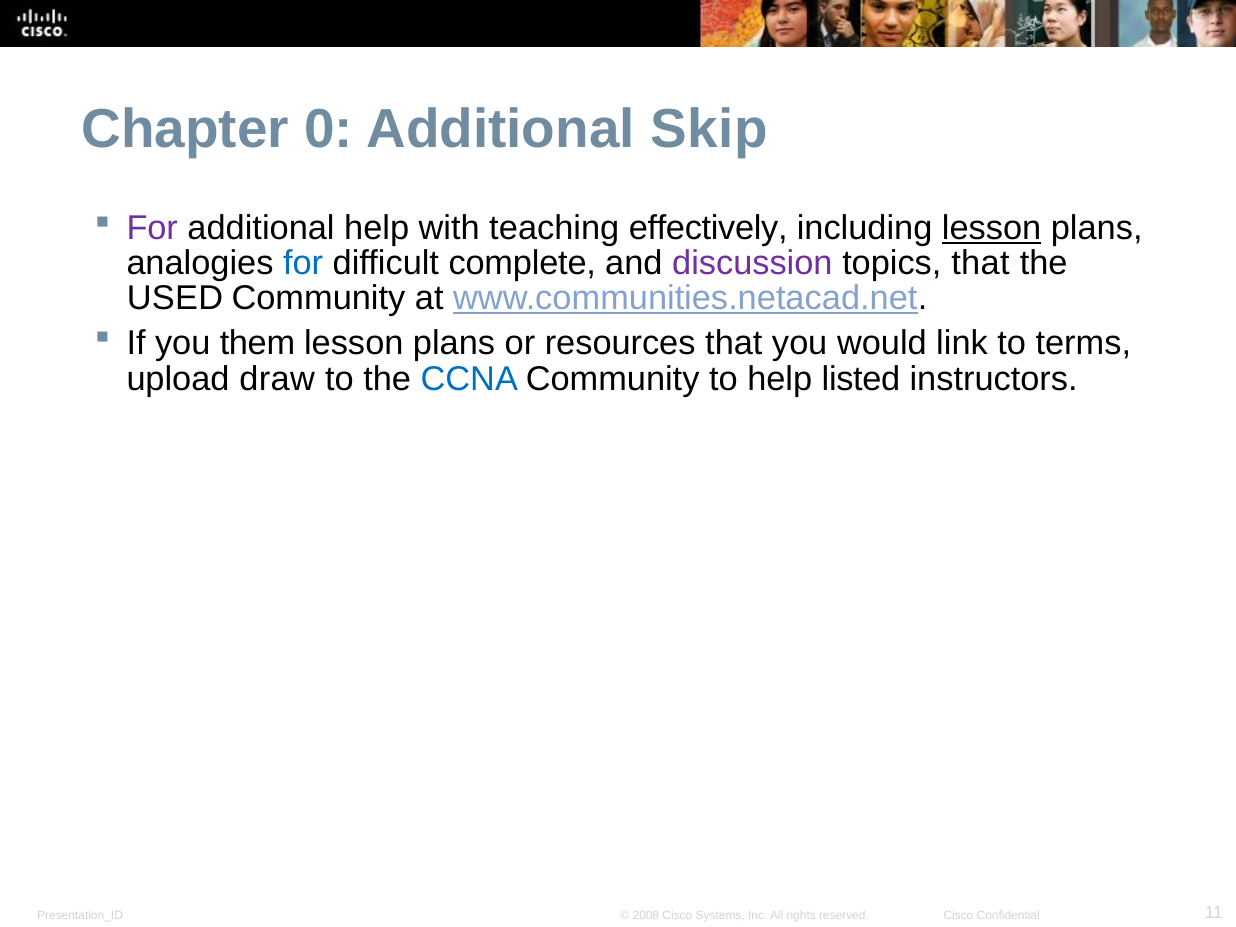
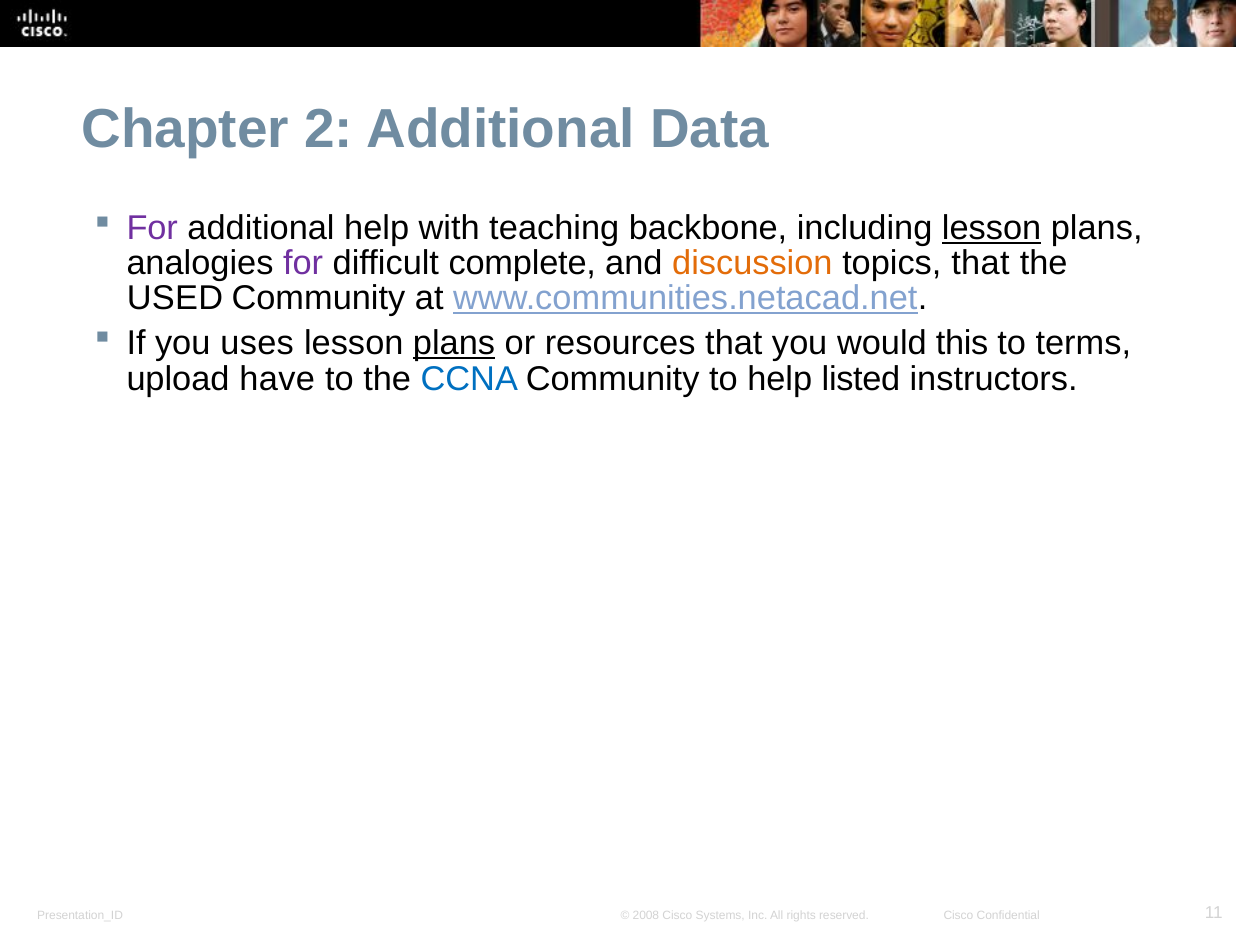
0: 0 -> 2 (329, 129)
Skip: Skip -> Data (710, 129)
effectively: effectively -> backbone (708, 228)
for colour: blue -> purple (303, 263)
discussion colour: purple -> orange (752, 263)
them: them -> uses (257, 344)
plans underline: none -> present (454, 344)
link: link -> this (962, 344)
draw: draw -> have (277, 379)
